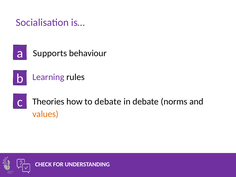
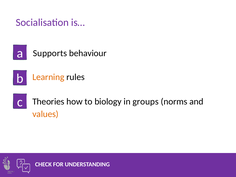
Learning colour: purple -> orange (48, 77)
to debate: debate -> biology (108, 101)
in debate: debate -> groups (146, 101)
